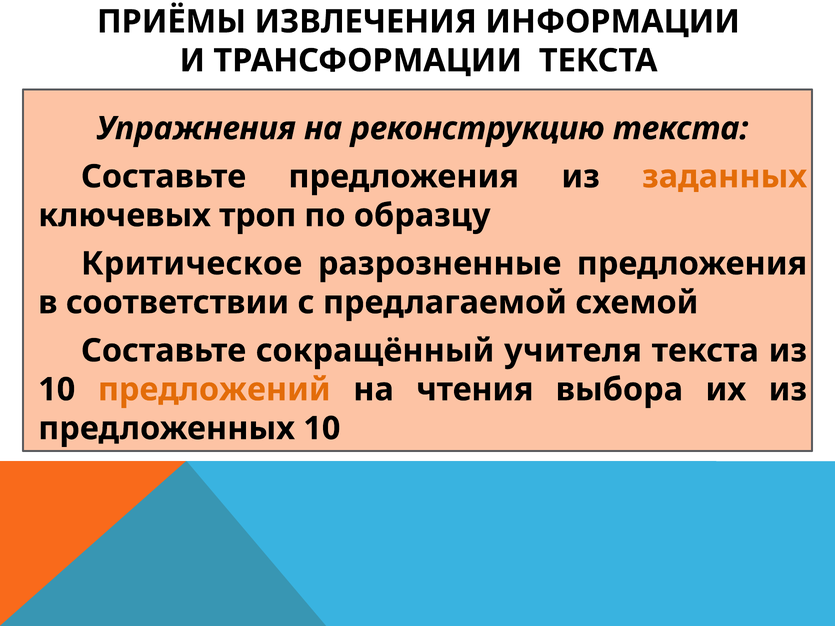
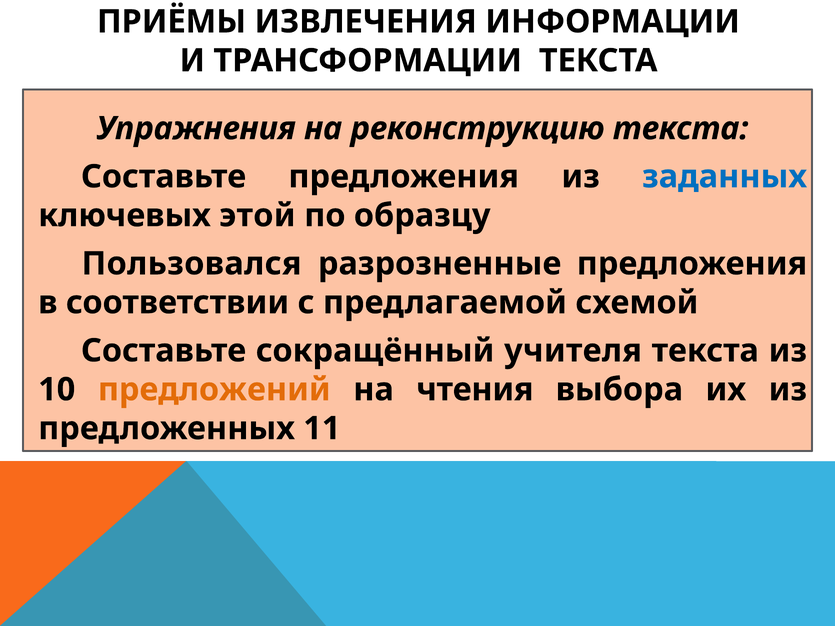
заданных colour: orange -> blue (725, 177)
троп: троп -> этой (257, 216)
Критическое: Критическое -> Пользовался (192, 264)
предложенных 10: 10 -> 11 (322, 429)
